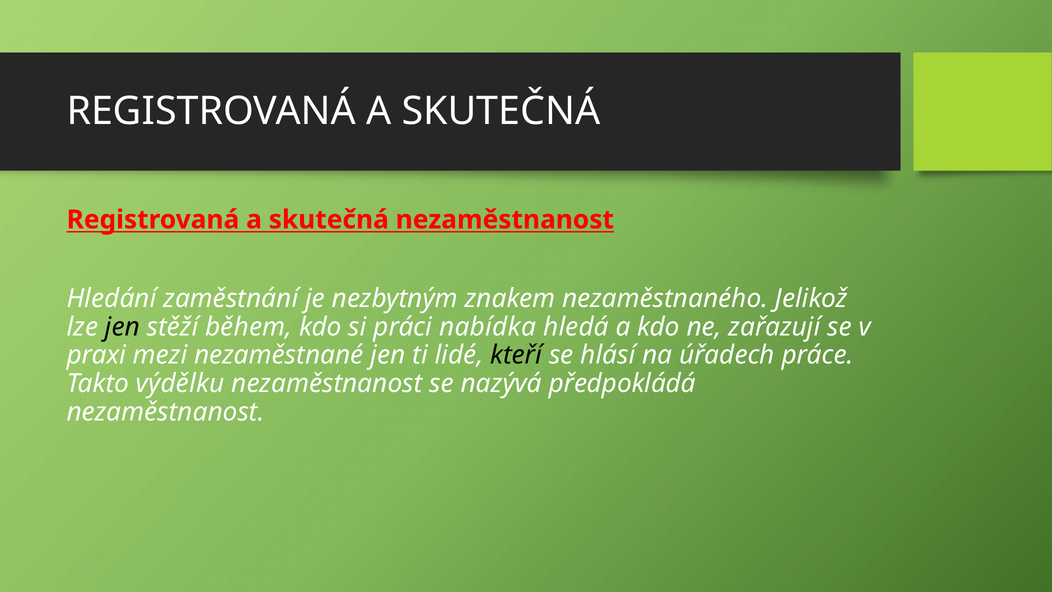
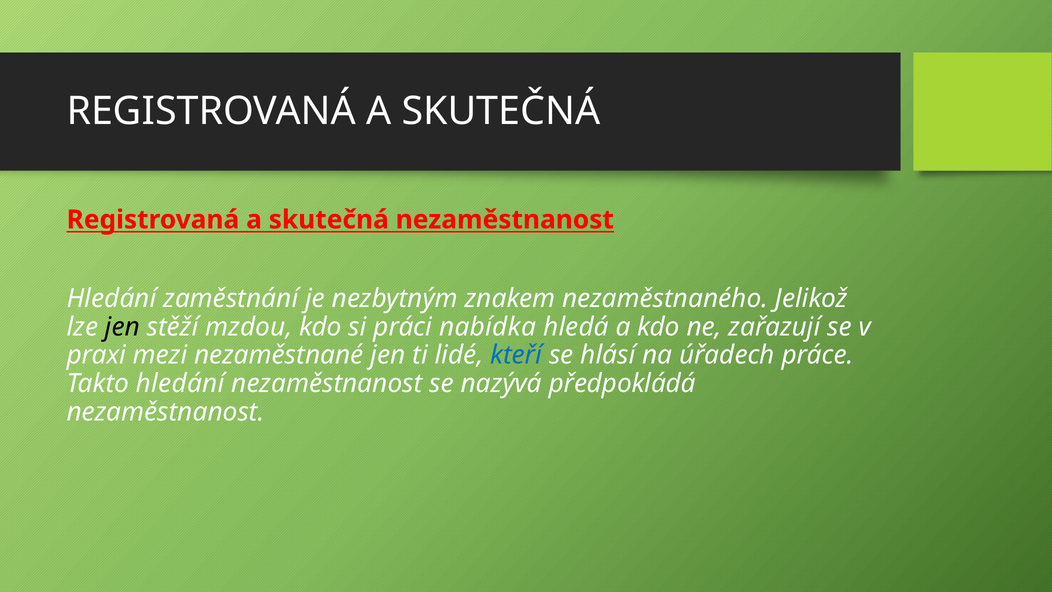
během: během -> mzdou (249, 327)
kteří colour: black -> blue (516, 355)
Takto výdělku: výdělku -> hledání (180, 384)
